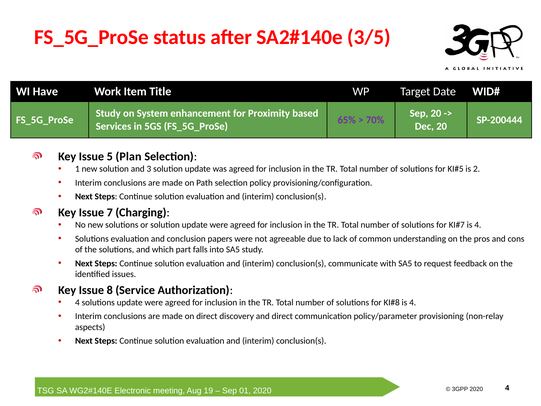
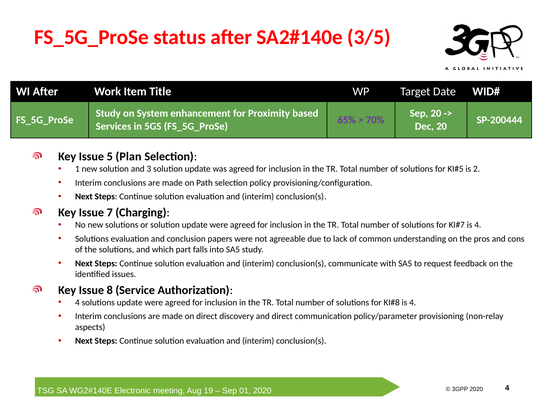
WI Have: Have -> After (45, 92)
